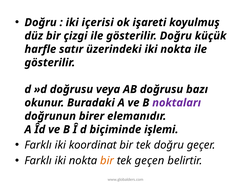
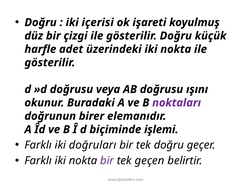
satır: satır -> adet (71, 49)
bazı: bazı -> ışını (197, 89)
koordinat: koordinat -> doğruları (93, 145)
bir colour: orange -> purple (107, 161)
